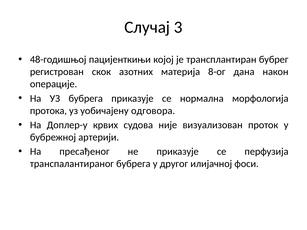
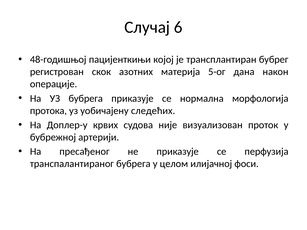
3: 3 -> 6 (178, 27)
8-ог: 8-ог -> 5-ог (217, 72)
одговора: одговора -> следећих (153, 111)
другог: другог -> целом (174, 164)
